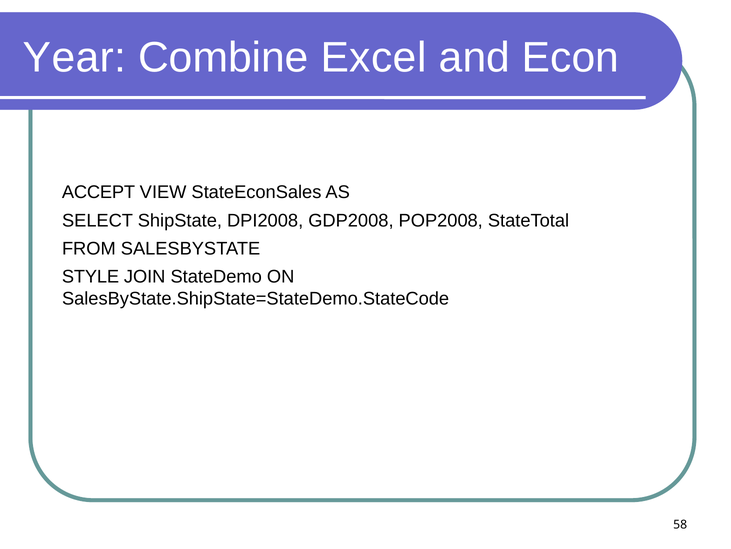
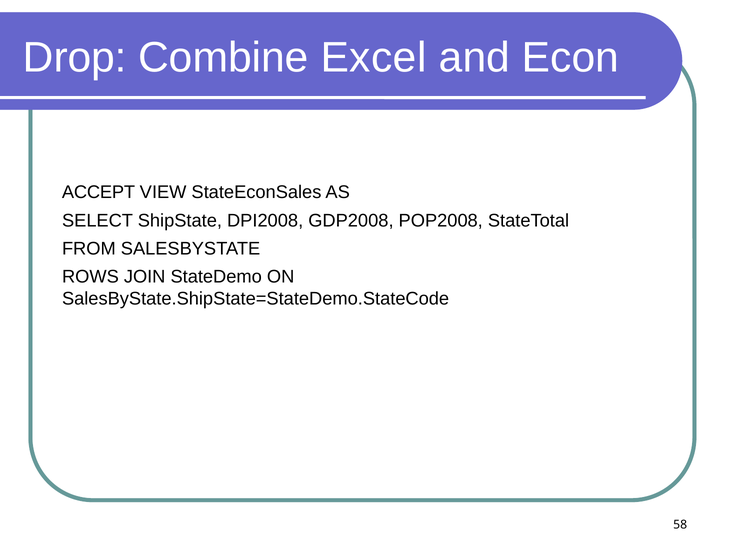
Year: Year -> Drop (75, 58)
STYLE: STYLE -> ROWS (90, 276)
